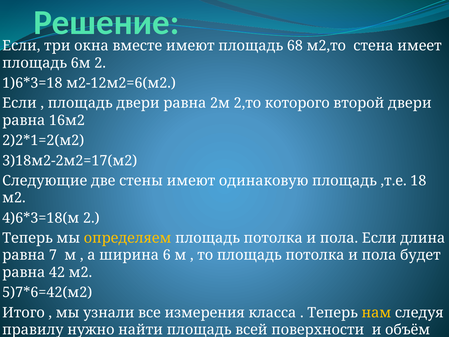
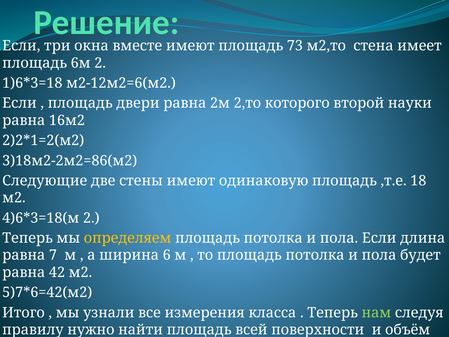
68: 68 -> 73 (295, 46)
второй двери: двери -> науки (410, 103)
3)18м2-2м2=17(м2: 3)18м2-2м2=17(м2 -> 3)18м2-2м2=86(м2 (70, 160)
нам colour: yellow -> light green (376, 312)
